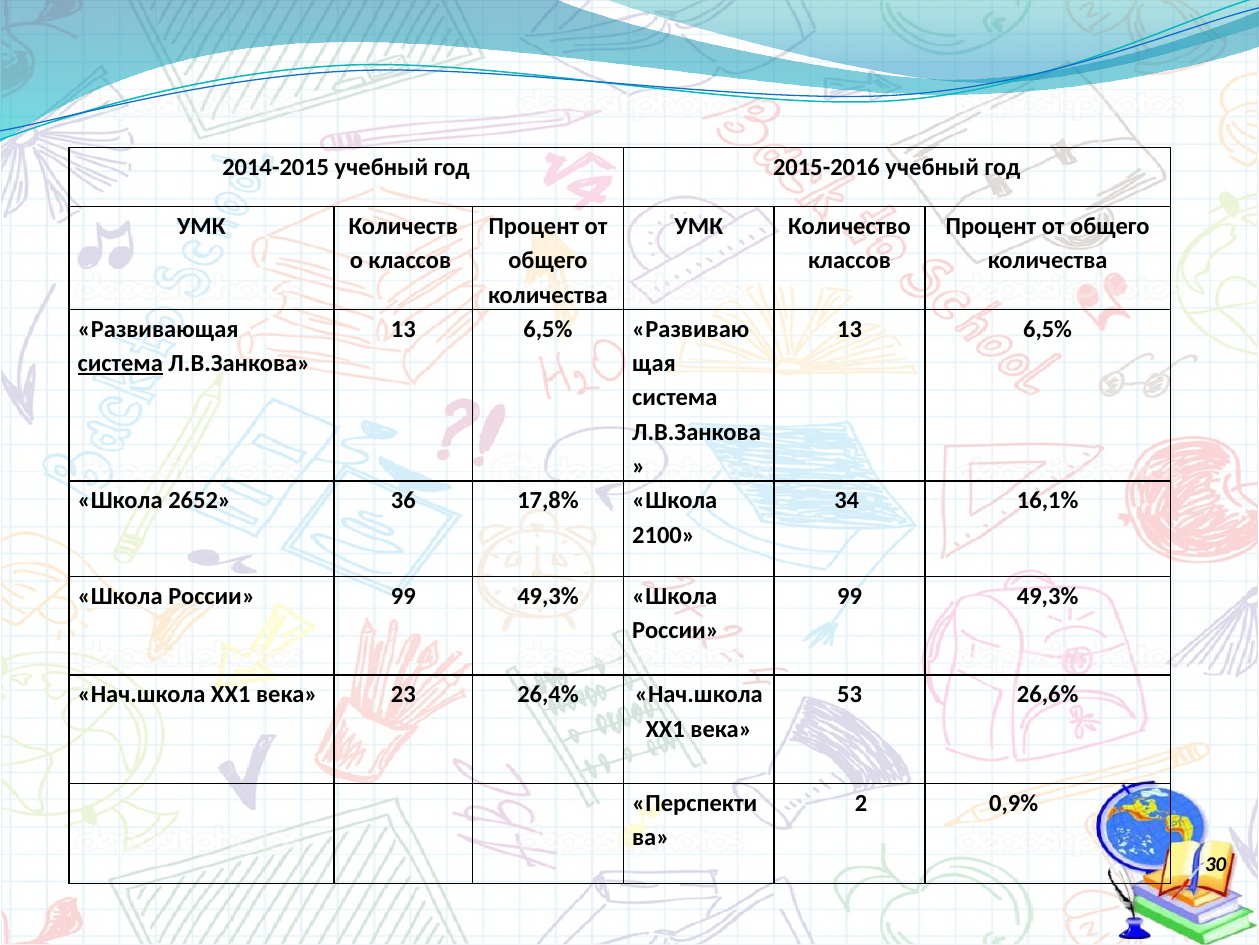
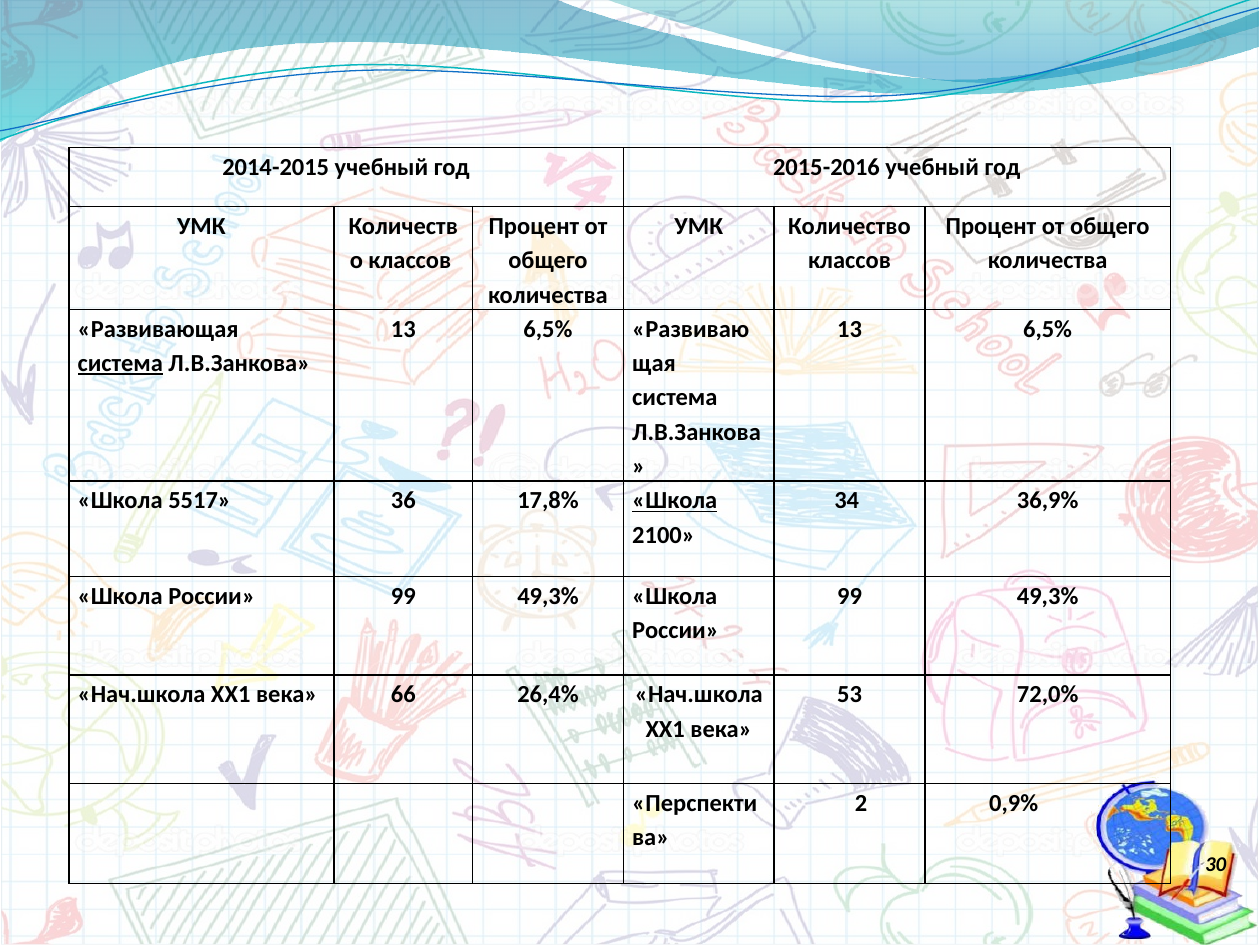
2652: 2652 -> 5517 (200, 500)
Школа underline: none -> present (675, 500)
16,1%: 16,1% -> 36,9% (1048, 500)
23: 23 -> 66 (403, 694)
26,6%: 26,6% -> 72,0% (1048, 694)
